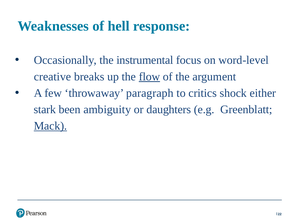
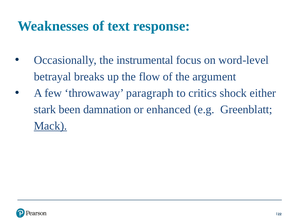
hell: hell -> text (119, 26)
creative: creative -> betrayal (53, 77)
flow underline: present -> none (149, 77)
ambiguity: ambiguity -> damnation (107, 110)
daughters: daughters -> enhanced (169, 110)
